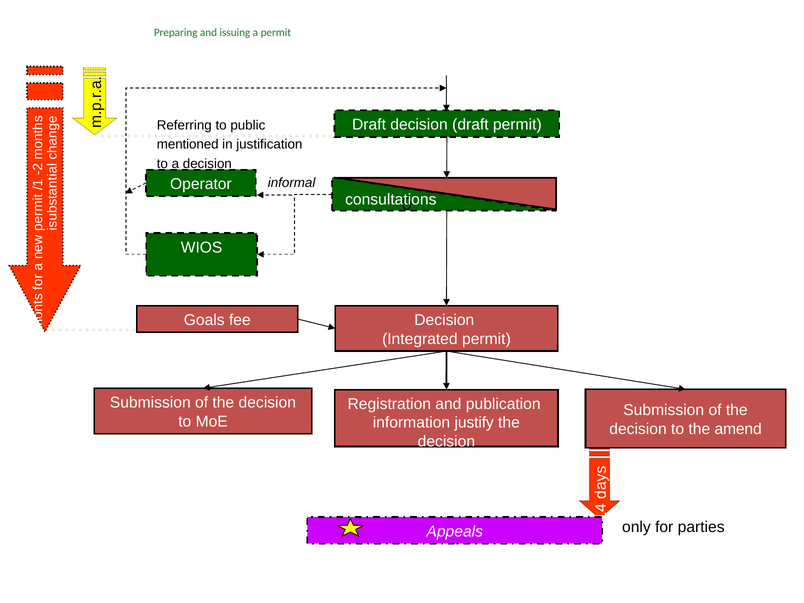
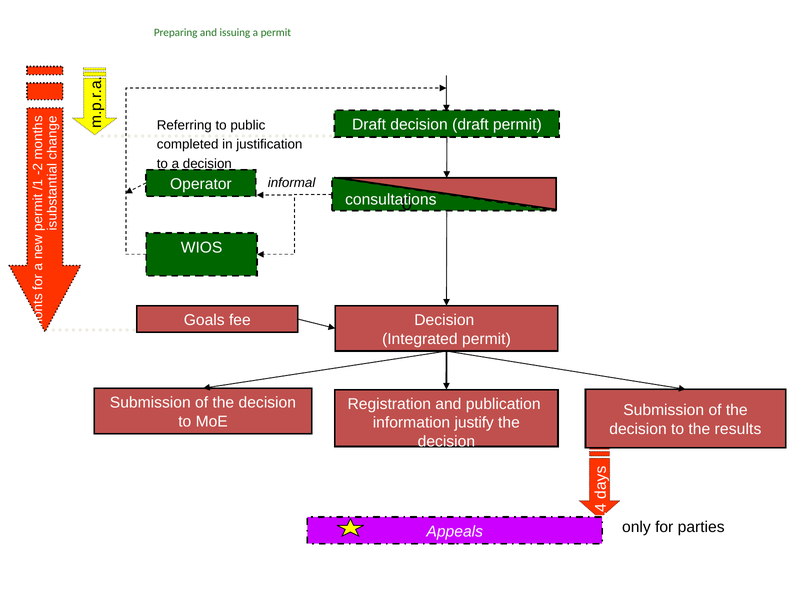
mentioned: mentioned -> completed (188, 144)
amend: amend -> results (738, 429)
